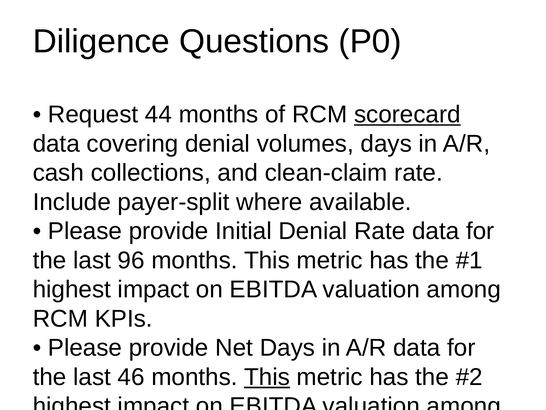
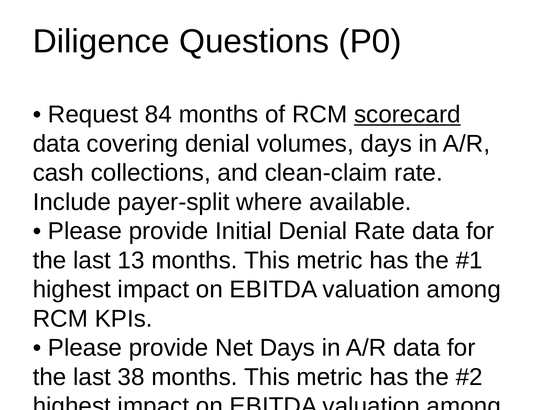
44: 44 -> 84 (159, 114)
96: 96 -> 13 (131, 260)
46: 46 -> 38 (131, 377)
This underline: present -> none (267, 377)
